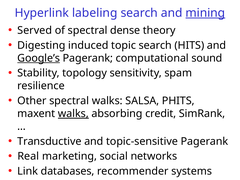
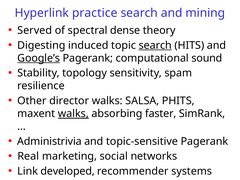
labeling: labeling -> practice (95, 13)
mining underline: present -> none (205, 13)
search underline: none -> present (155, 45)
Other spectral: spectral -> director (69, 101)
credit: credit -> faster (161, 114)
Transductive: Transductive -> Administrivia (49, 141)
databases: databases -> developed (68, 171)
